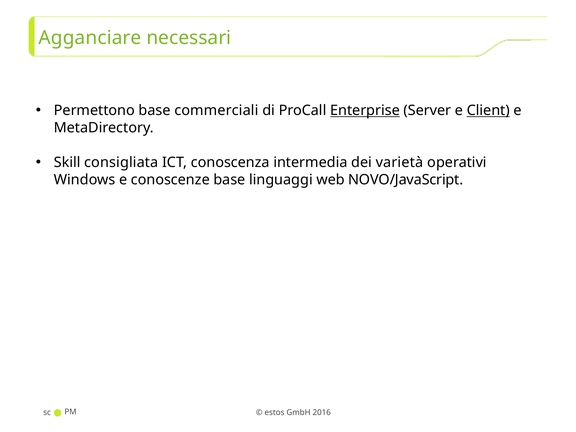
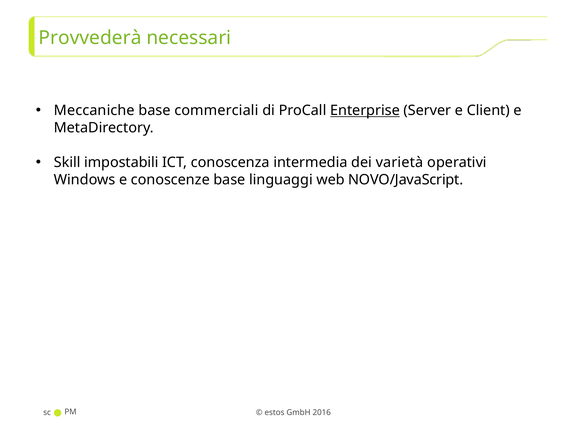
Agganciare: Agganciare -> Provvederà (90, 38)
Permettono: Permettono -> Meccaniche (94, 111)
Client underline: present -> none (488, 111)
consigliata: consigliata -> impostabili (121, 162)
